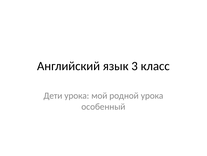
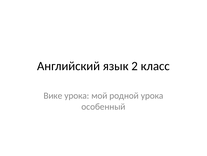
3: 3 -> 2 (135, 66)
Дети: Дети -> Вике (53, 95)
